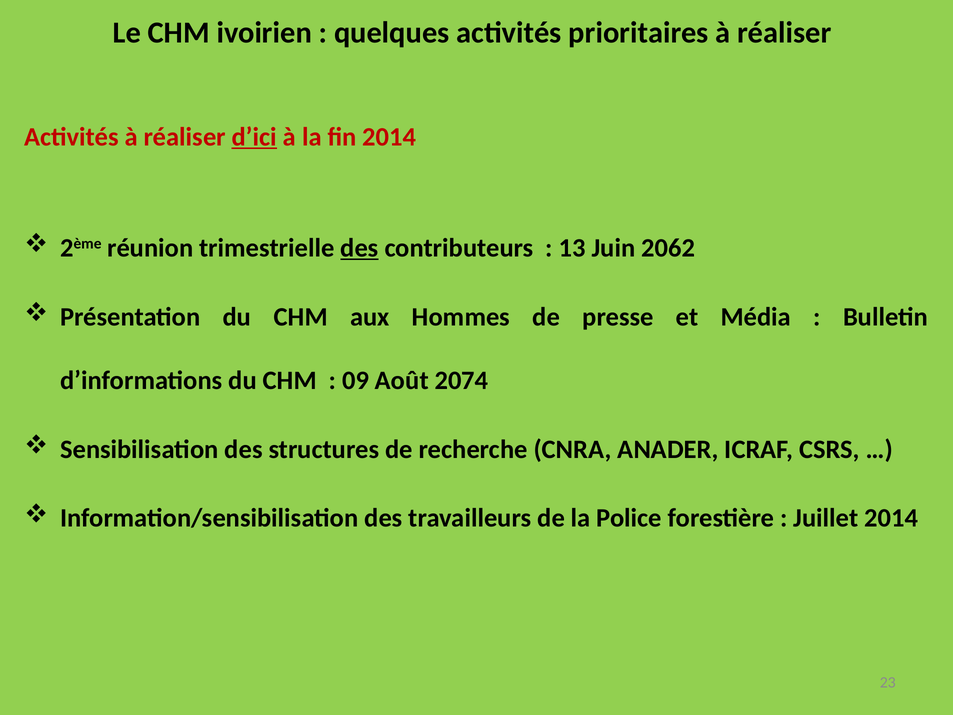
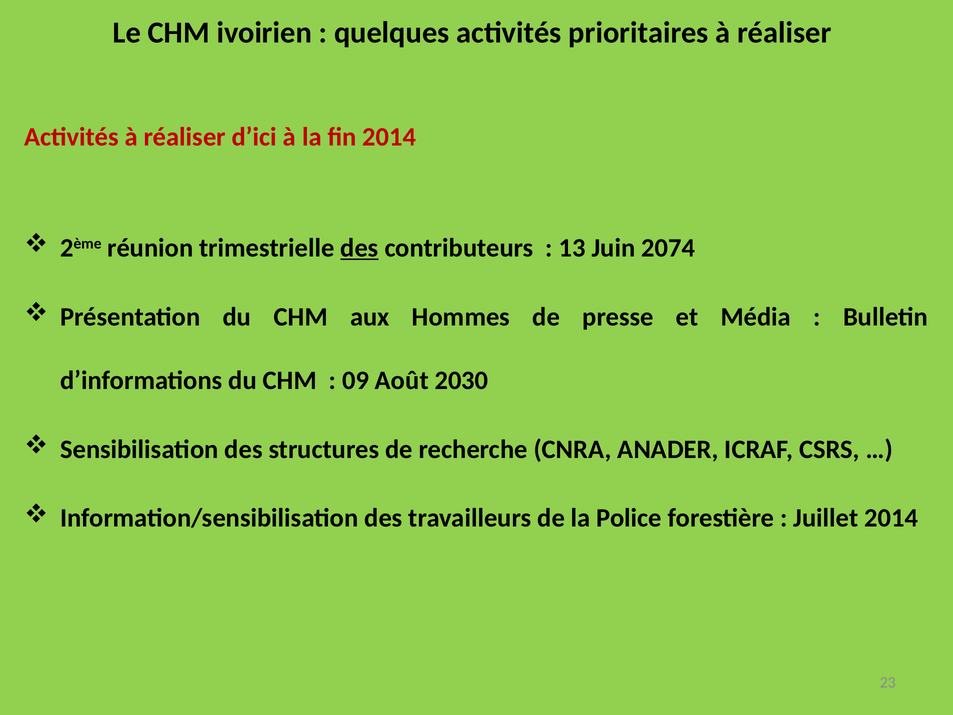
d’ici underline: present -> none (254, 137)
2062: 2062 -> 2074 (668, 248)
2074: 2074 -> 2030 (461, 380)
